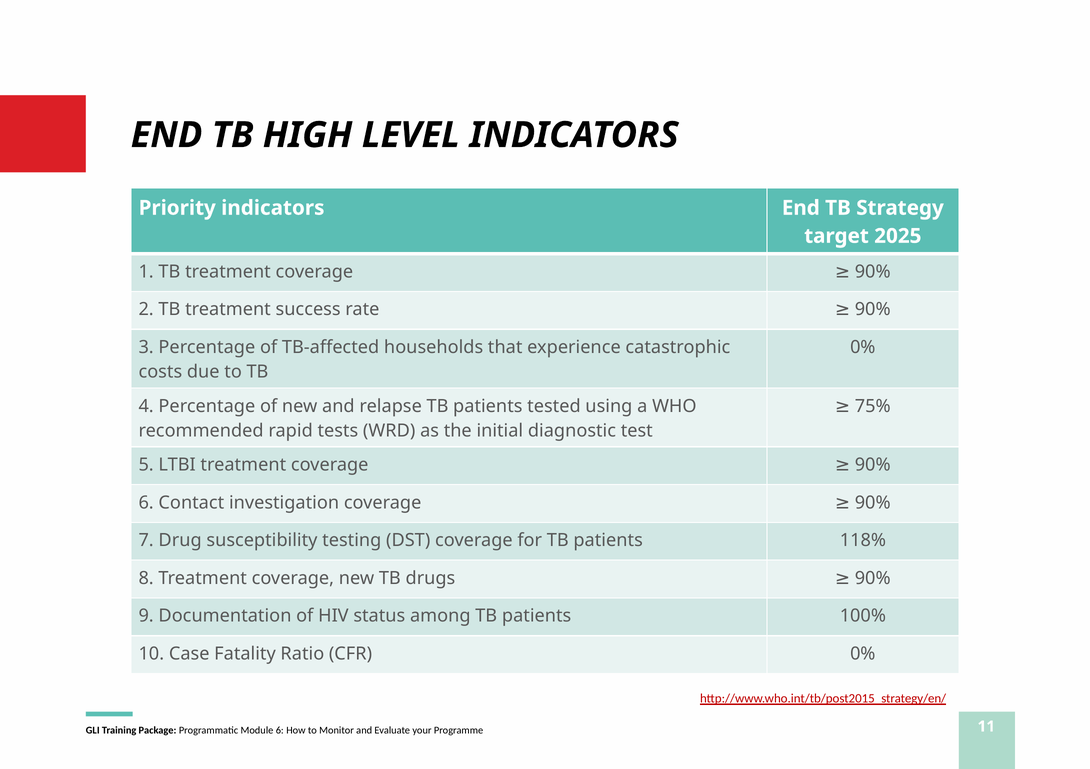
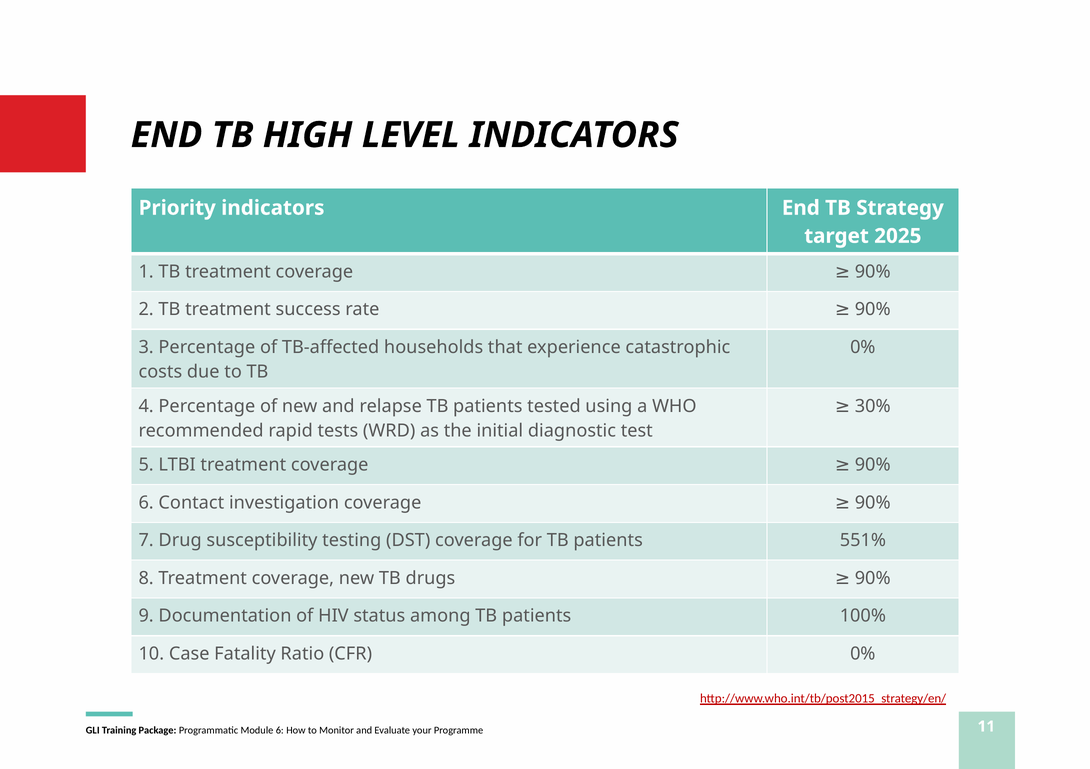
75%: 75% -> 30% (873, 406)
118%: 118% -> 551% (863, 541)
